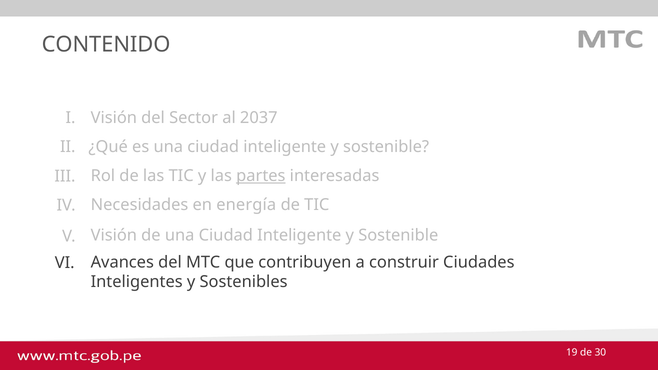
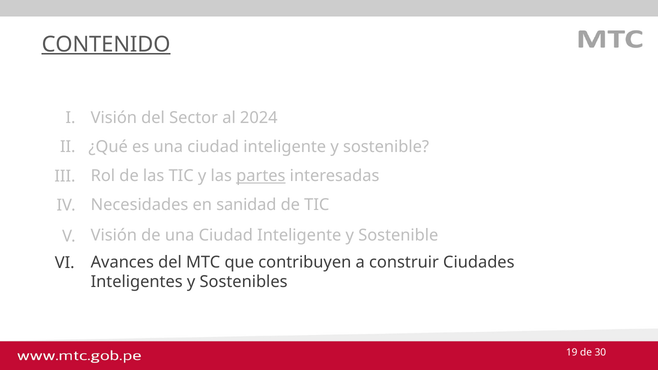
CONTENIDO underline: none -> present (106, 44)
2037: 2037 -> 2024 (259, 118)
energía: energía -> sanidad (246, 205)
